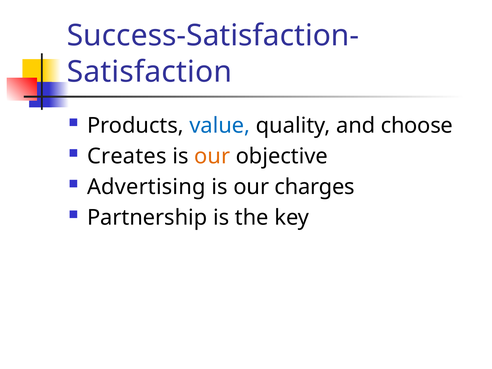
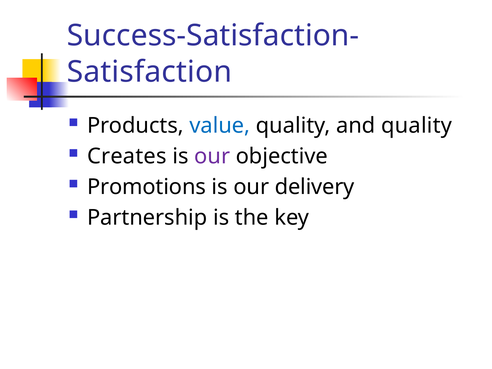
and choose: choose -> quality (417, 126)
our colour: orange -> purple (212, 156)
Advertising: Advertising -> Promotions (147, 187)
charges: charges -> delivery (315, 187)
